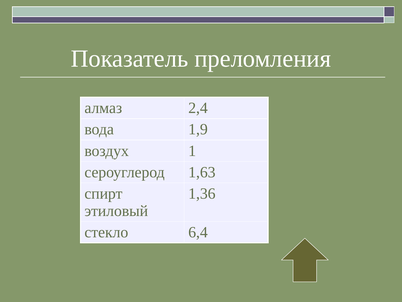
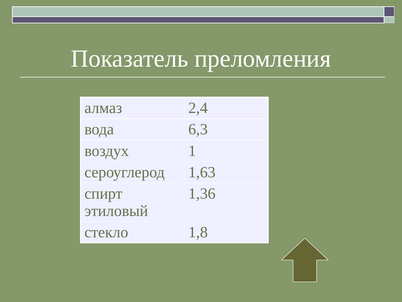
1,9: 1,9 -> 6,3 (198, 129)
6,4: 6,4 -> 1,8 (198, 232)
